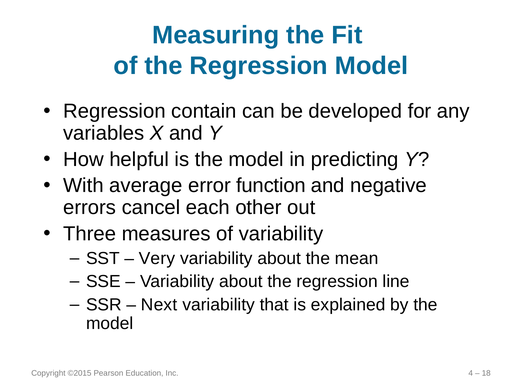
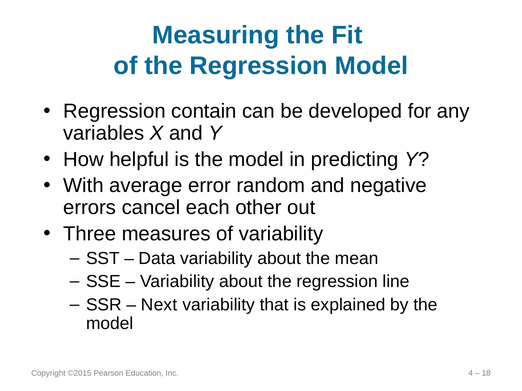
function: function -> random (271, 186)
Very: Very -> Data (157, 259)
